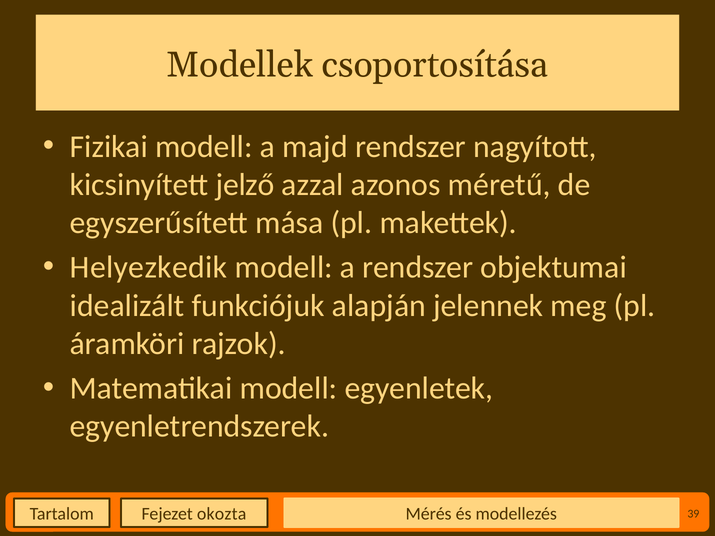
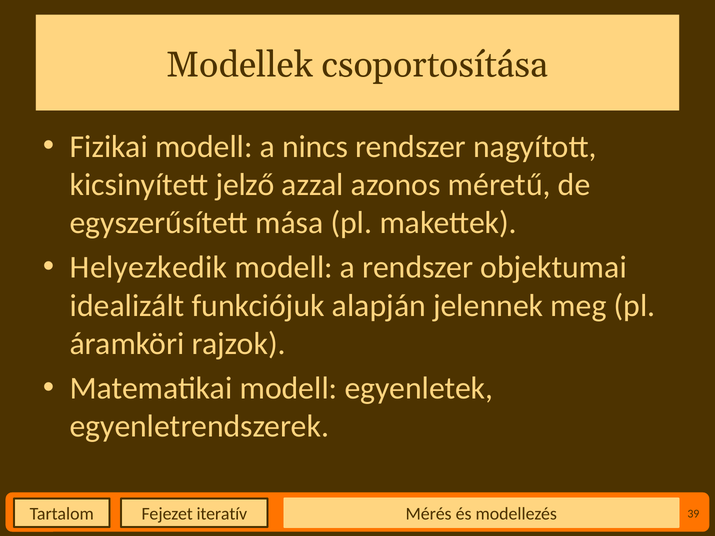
majd: majd -> nincs (315, 147)
okozta: okozta -> iteratív (222, 514)
